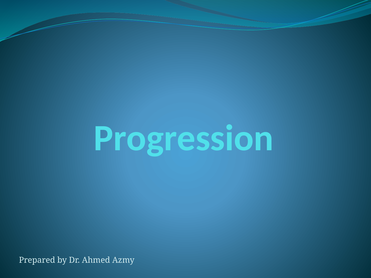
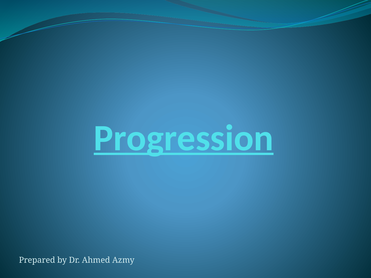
Progression underline: none -> present (184, 138)
